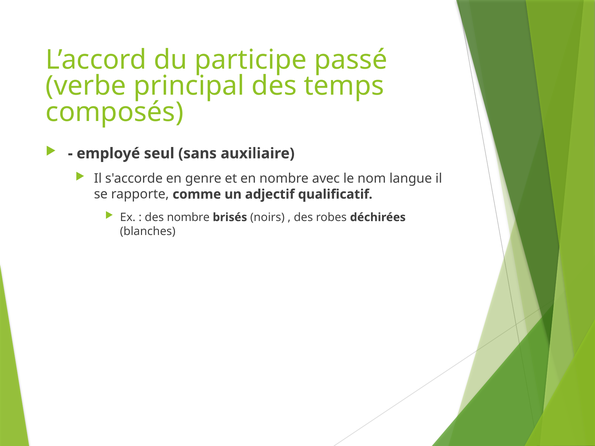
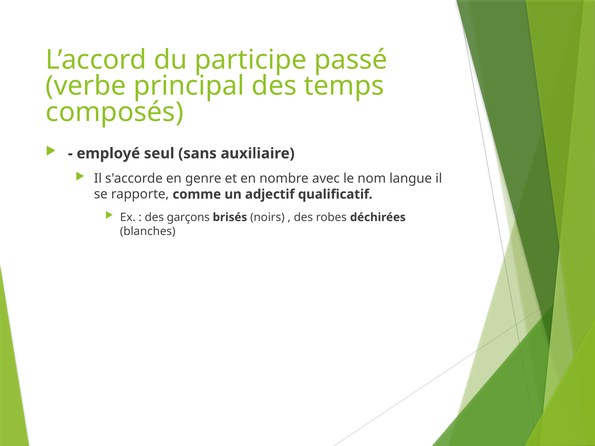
des nombre: nombre -> garçons (188, 217)
